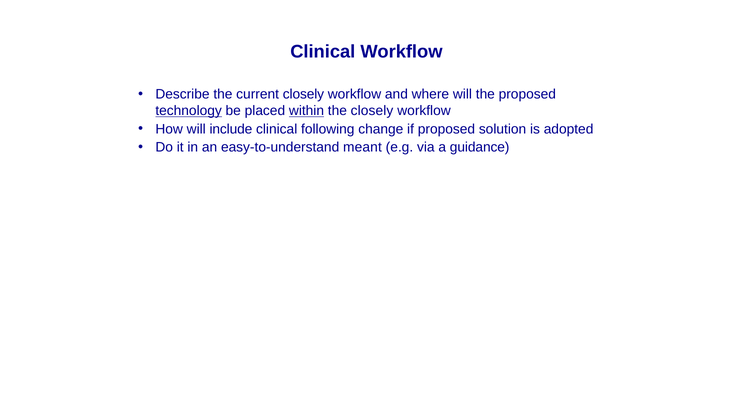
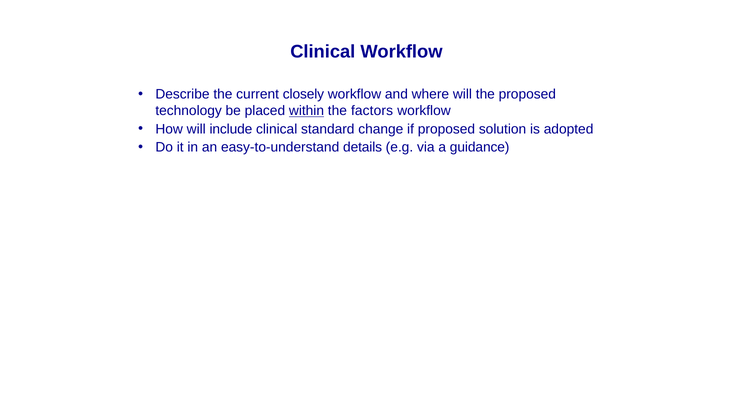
technology underline: present -> none (189, 111)
the closely: closely -> factors (372, 111)
following: following -> standard (328, 129)
meant: meant -> details (363, 148)
